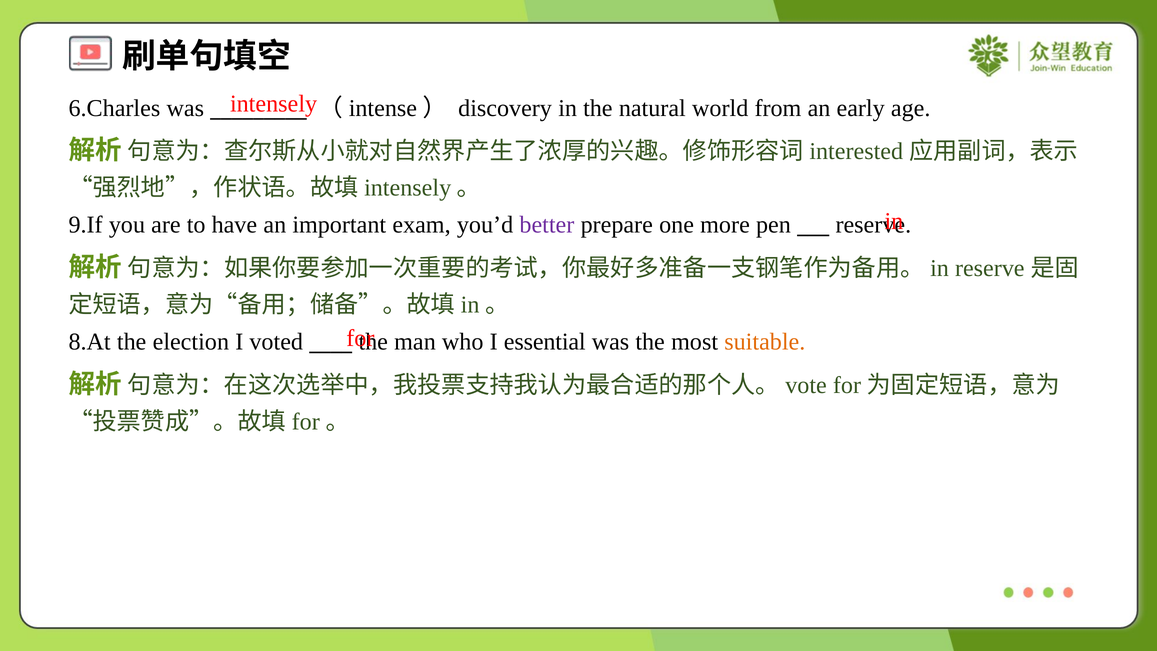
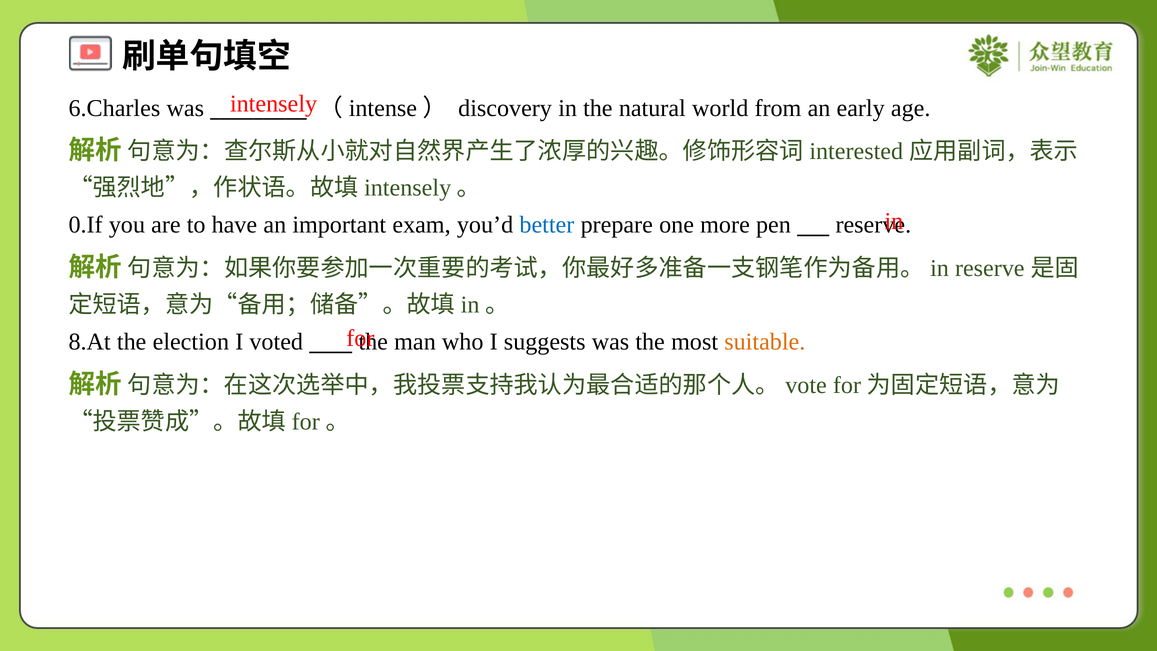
9.If: 9.If -> 0.If (86, 225)
better colour: purple -> blue (547, 225)
essential: essential -> suggests (545, 342)
